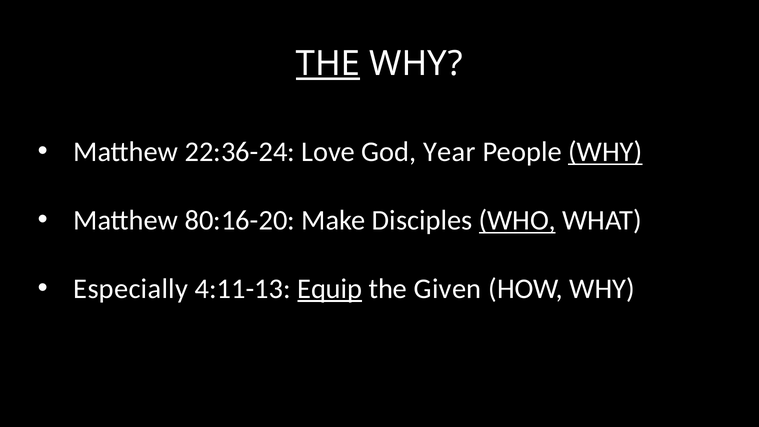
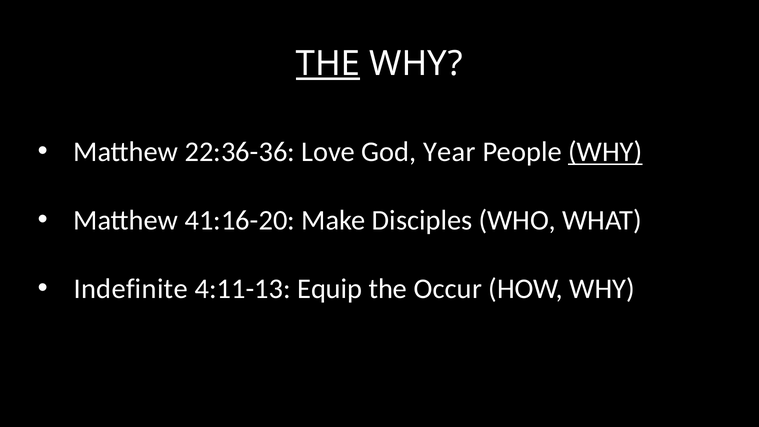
22:36-24: 22:36-24 -> 22:36-36 (240, 152)
80:16-20: 80:16-20 -> 41:16-20 (240, 220)
WHO underline: present -> none (517, 220)
Especially: Especially -> Indefinite (131, 289)
Equip underline: present -> none (330, 289)
Given: Given -> Occur (448, 289)
